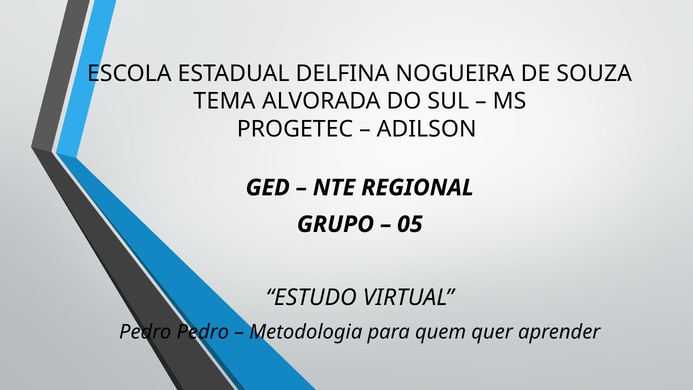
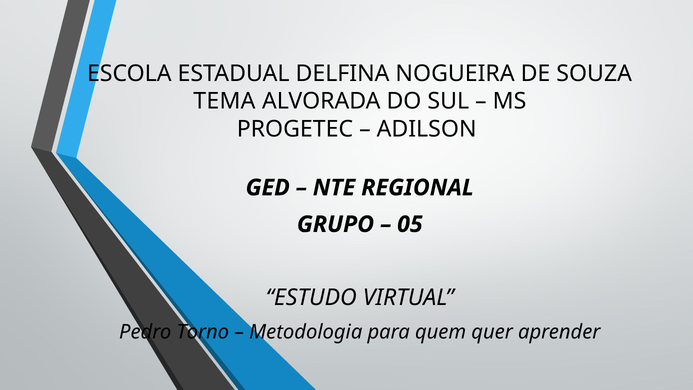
Pedro Pedro: Pedro -> Torno (203, 332)
